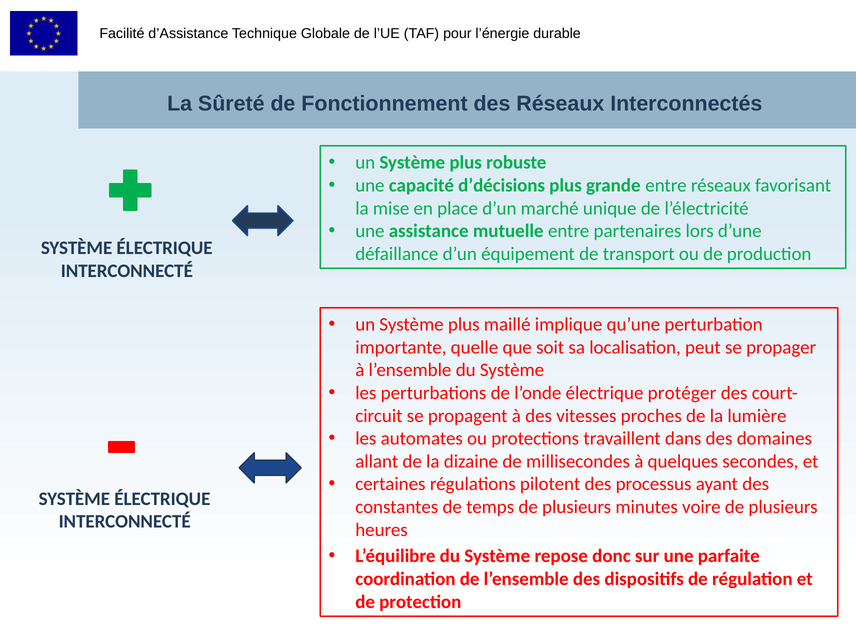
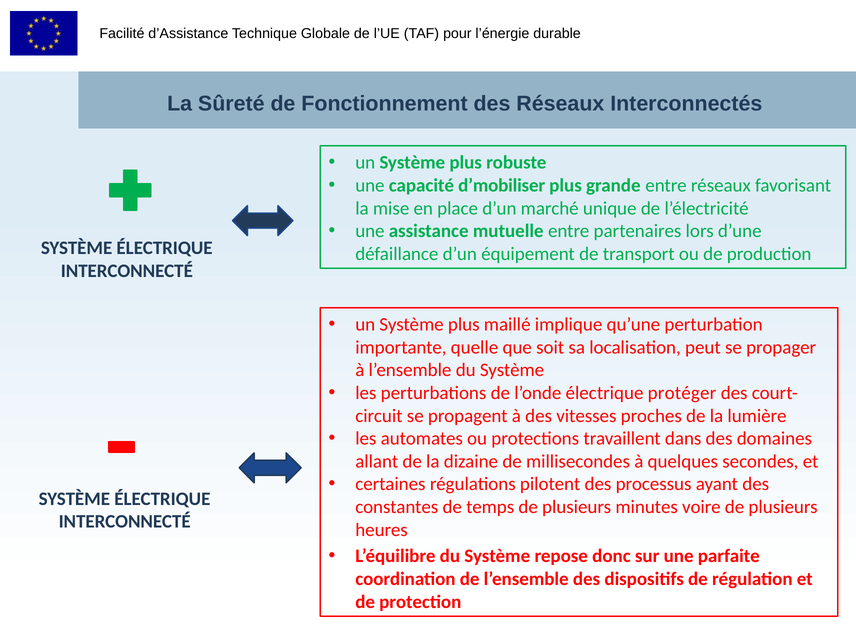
d’décisions: d’décisions -> d’mobiliser (502, 185)
